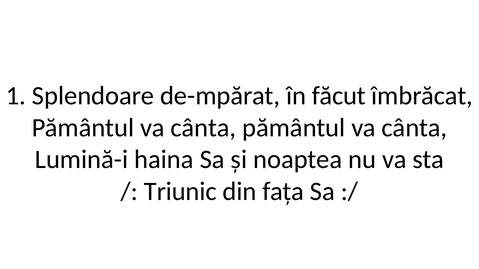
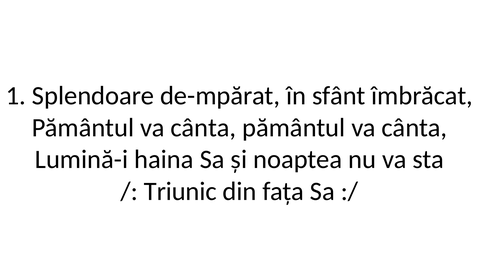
făcut: făcut -> sfânt (339, 96)
